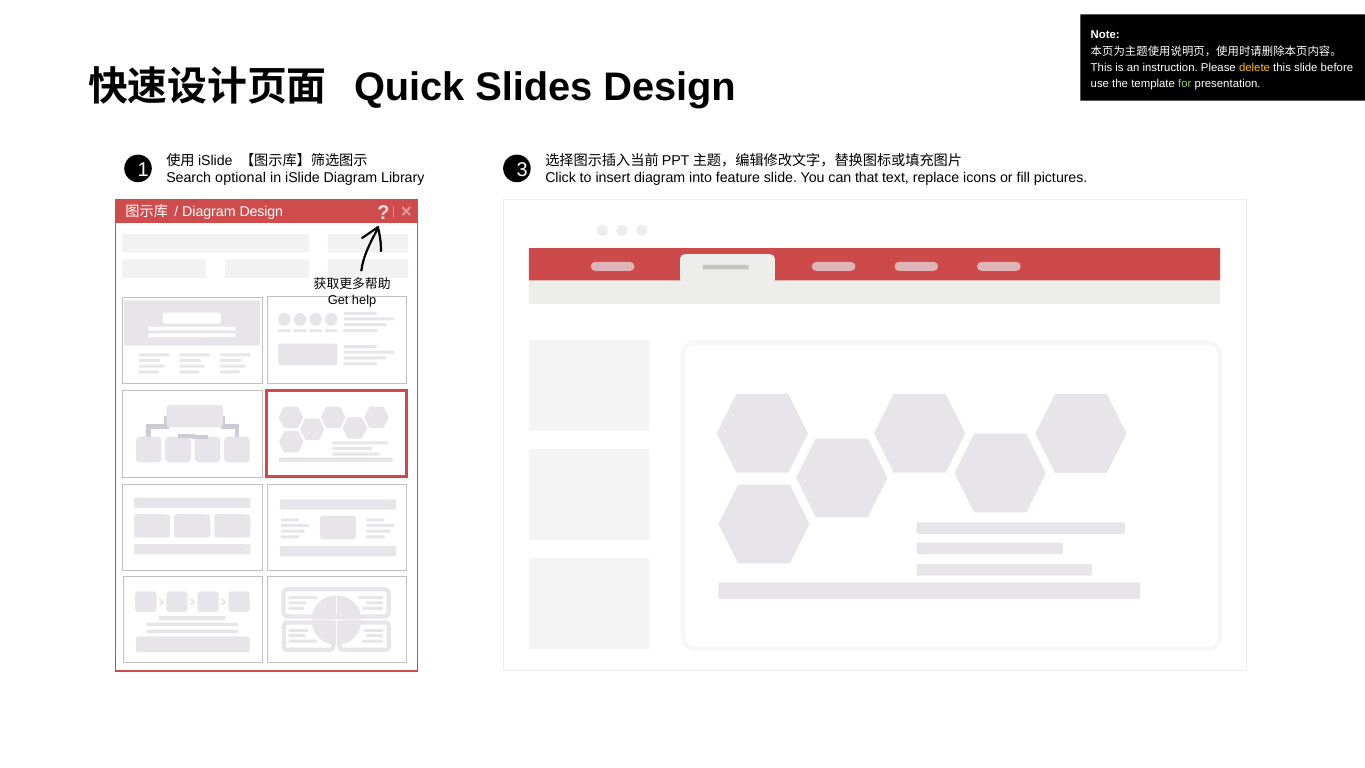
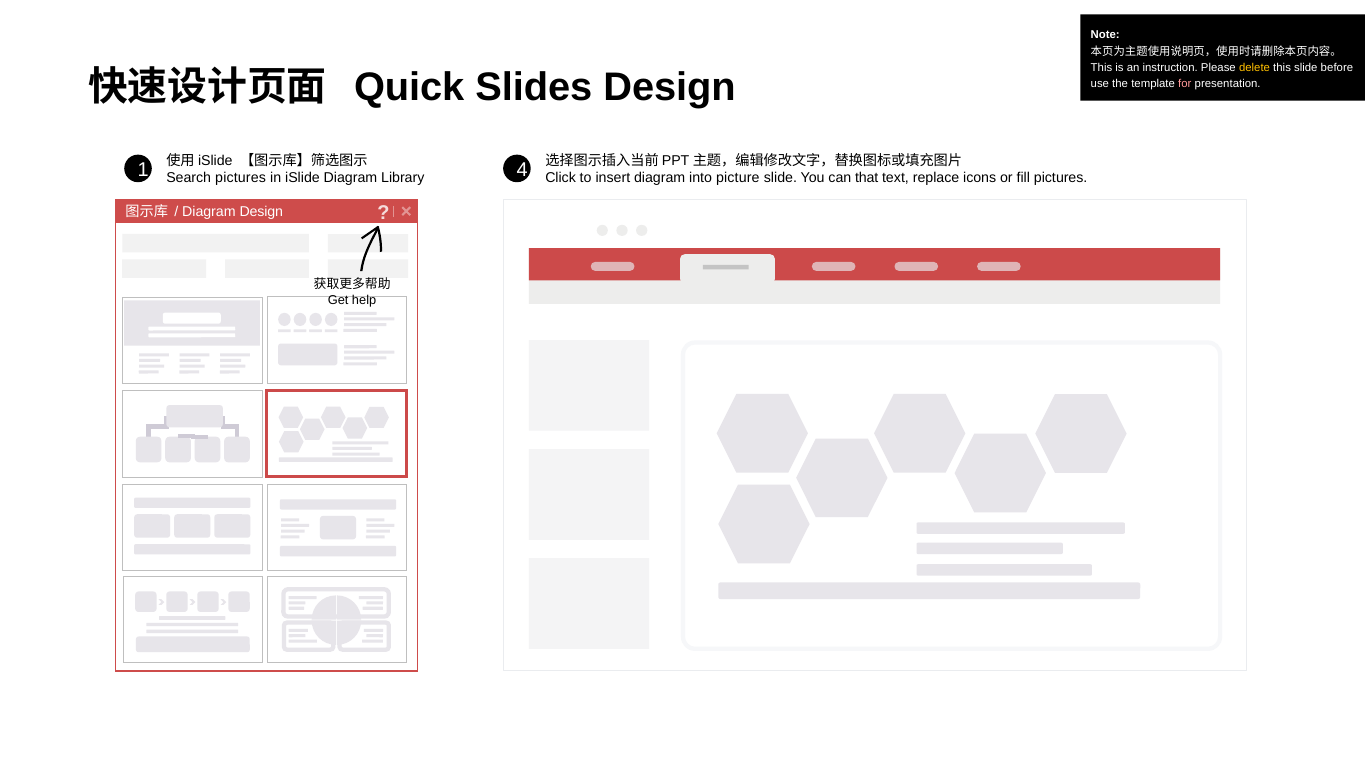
for colour: light green -> pink (1185, 84)
3: 3 -> 4 (522, 170)
Search optional: optional -> pictures (241, 178)
feature: feature -> picture (738, 178)
